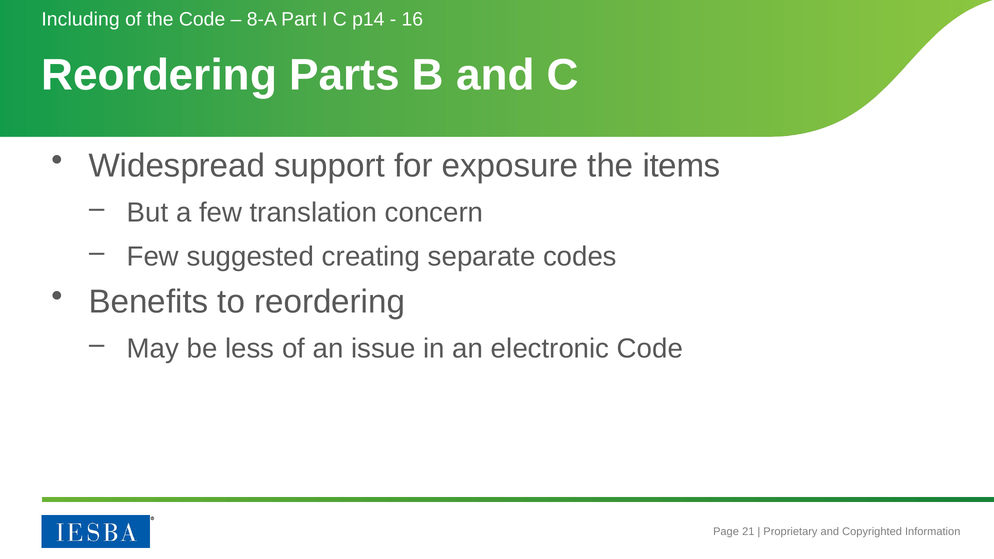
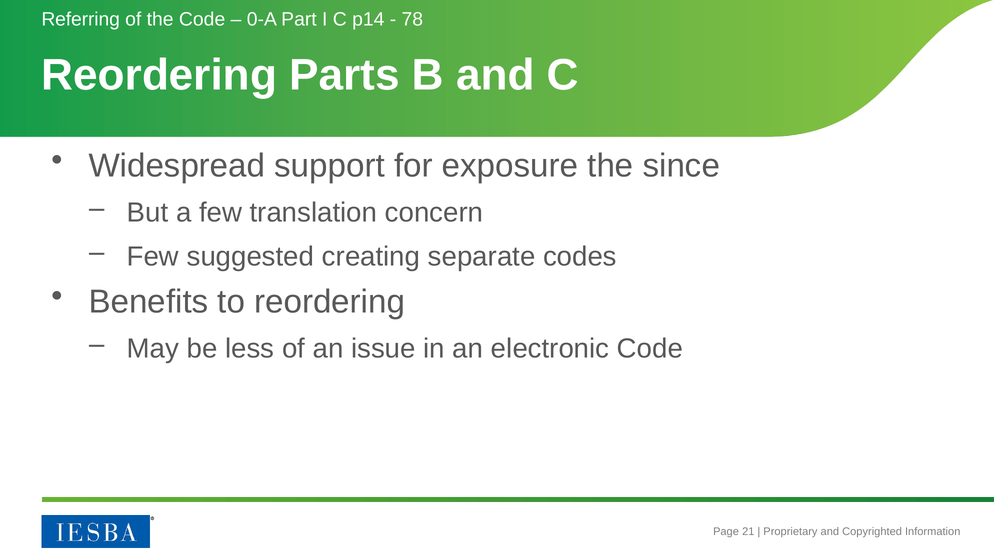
Including: Including -> Referring (81, 19)
8-A: 8-A -> 0-A (262, 19)
16: 16 -> 78 (412, 19)
items: items -> since (681, 166)
